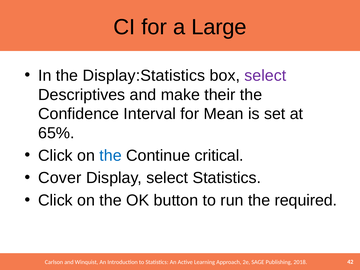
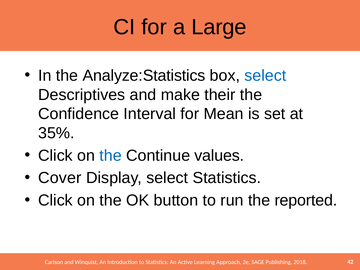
Display:Statistics: Display:Statistics -> Analyze:Statistics (144, 76)
select colour: purple -> blue (265, 76)
65%: 65% -> 35% (56, 133)
critical: critical -> values (219, 156)
required: required -> reported (306, 200)
